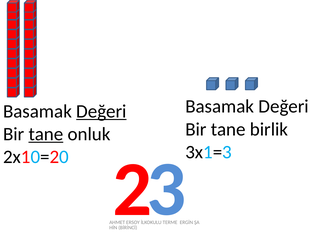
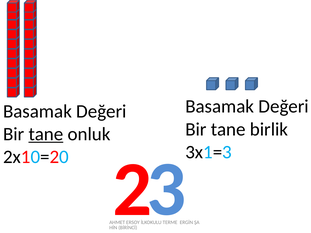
Değeri underline: present -> none (101, 111)
